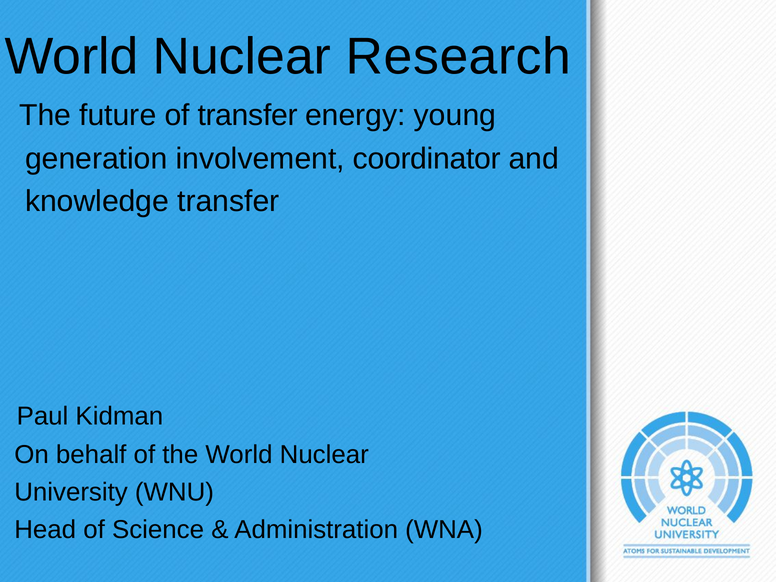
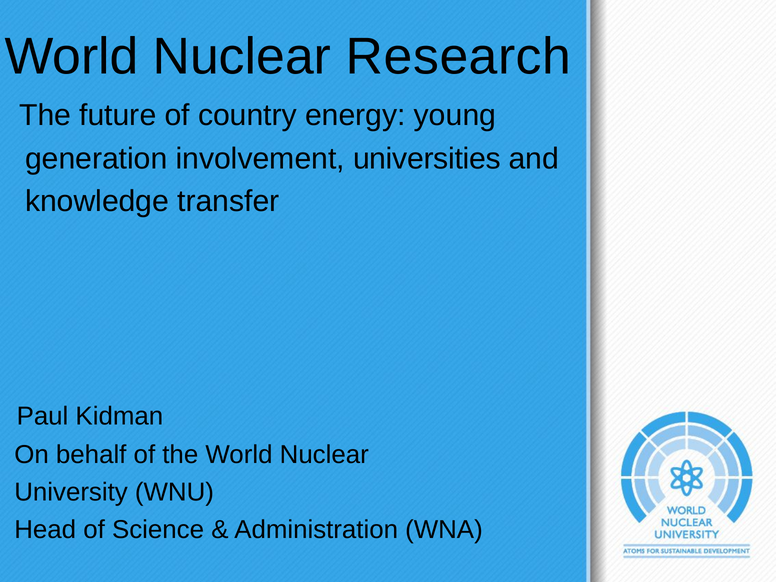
of transfer: transfer -> country (247, 115)
coordinator: coordinator -> universities (427, 159)
